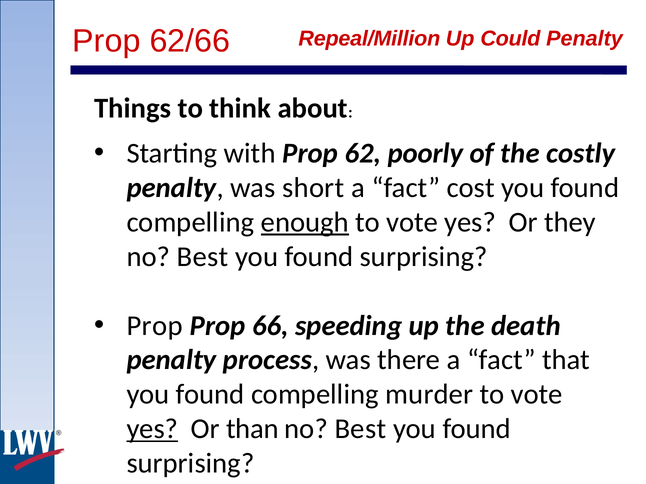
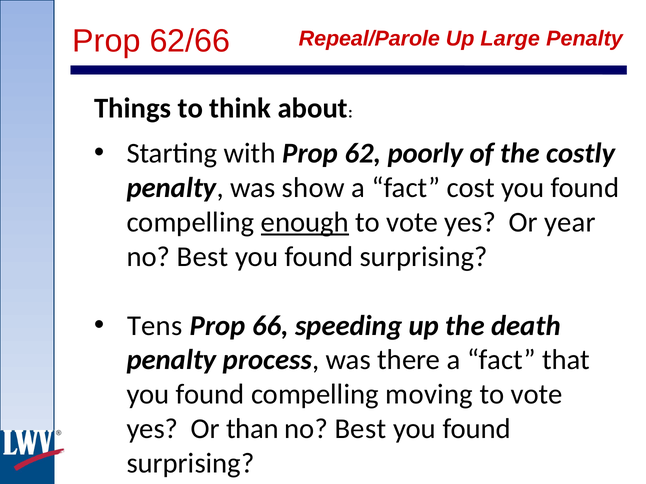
Repeal/Million: Repeal/Million -> Repeal/Parole (369, 39)
Could: Could -> Large (510, 39)
short: short -> show (313, 188)
they: they -> year (570, 222)
Prop: Prop -> Tens (155, 326)
murder: murder -> moving (429, 395)
yes underline: present -> none (152, 429)
